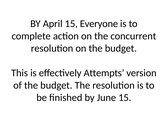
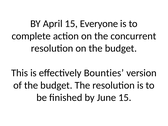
Attempts: Attempts -> Bounties (104, 73)
